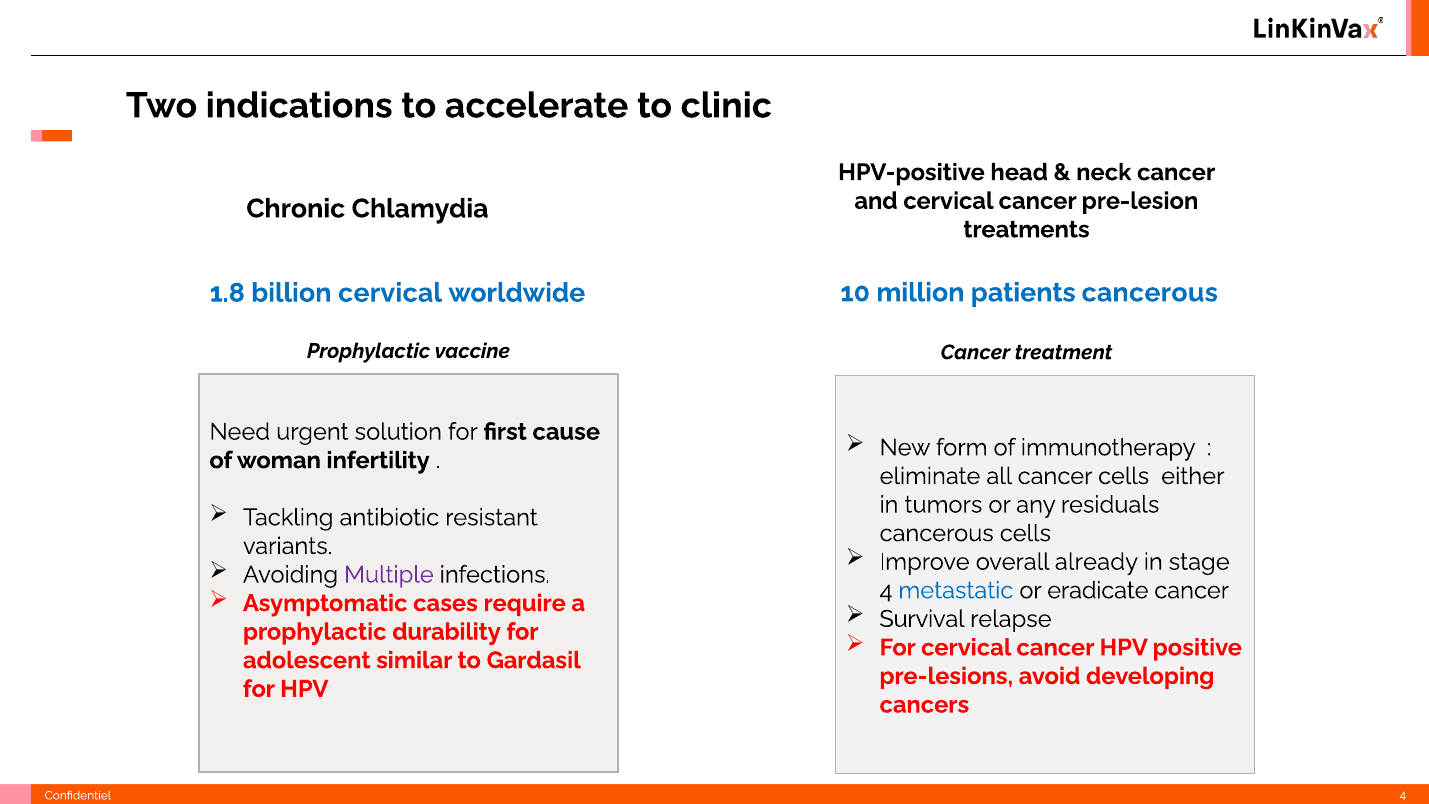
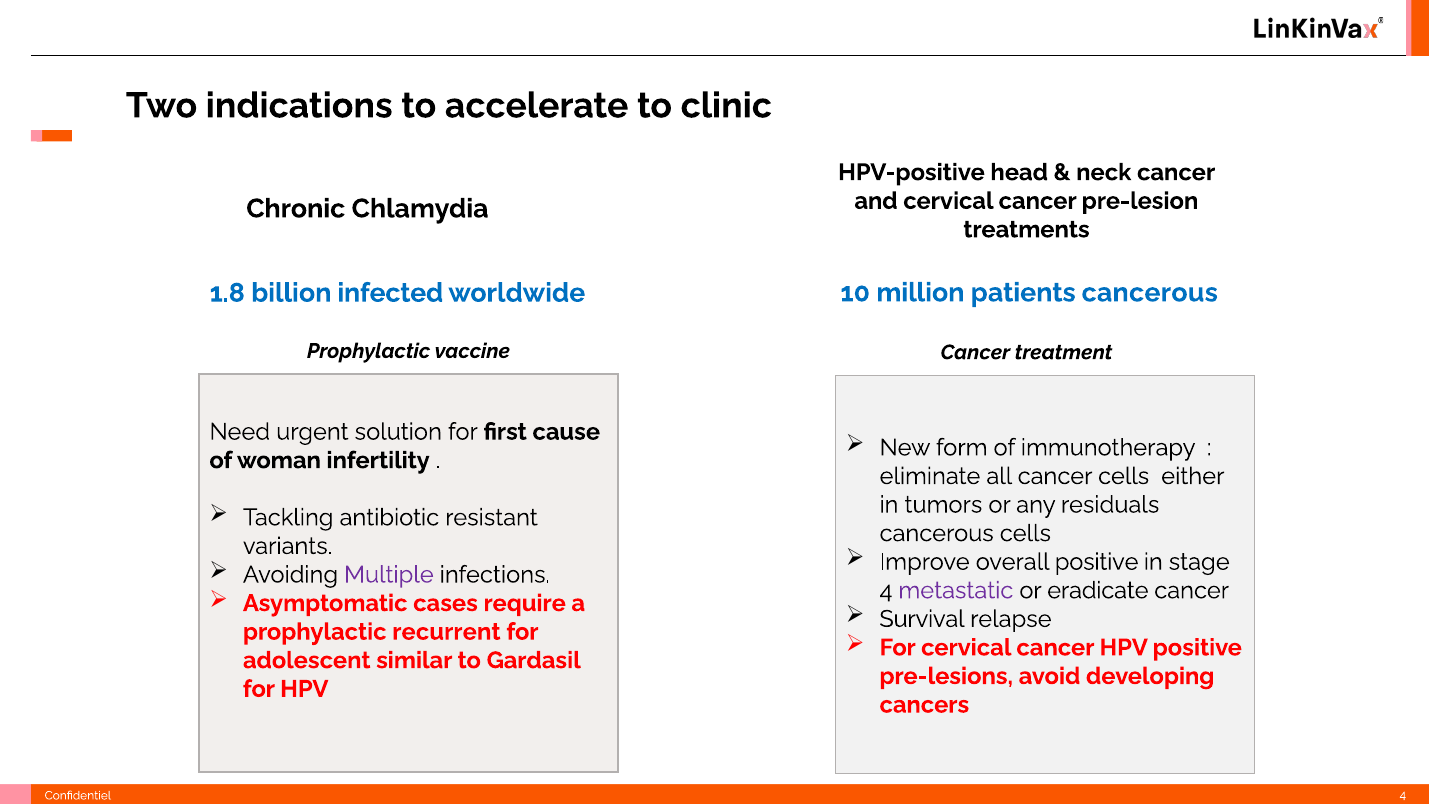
billion cervical: cervical -> infected (390, 293)
overall already: already -> positive (1097, 562)
metastatic colour: blue -> purple (956, 590)
durability: durability -> recurrent (446, 632)
